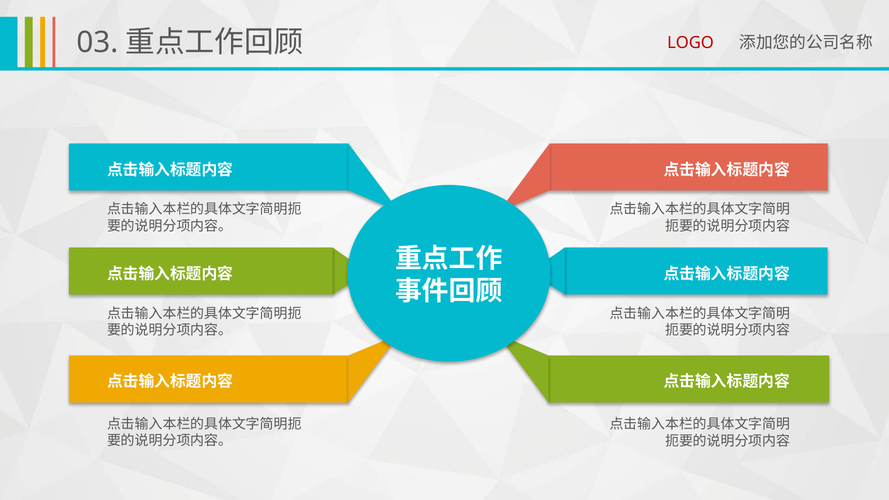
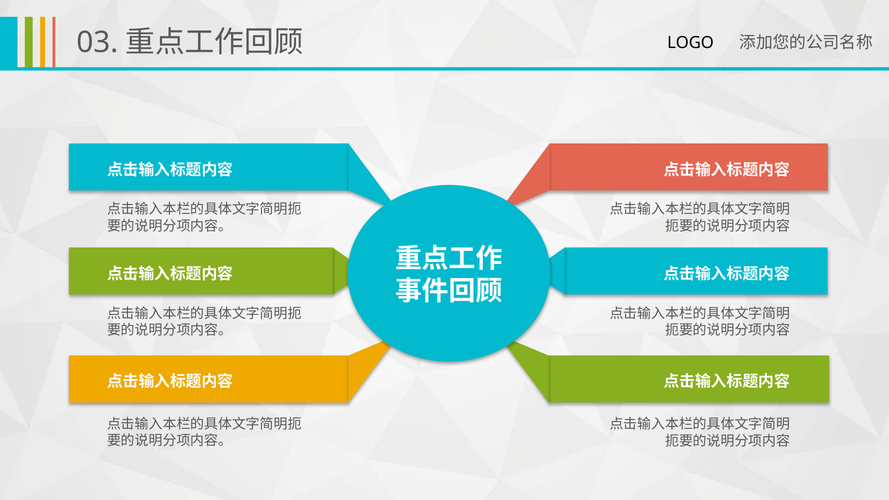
LOGO colour: red -> black (691, 43)
